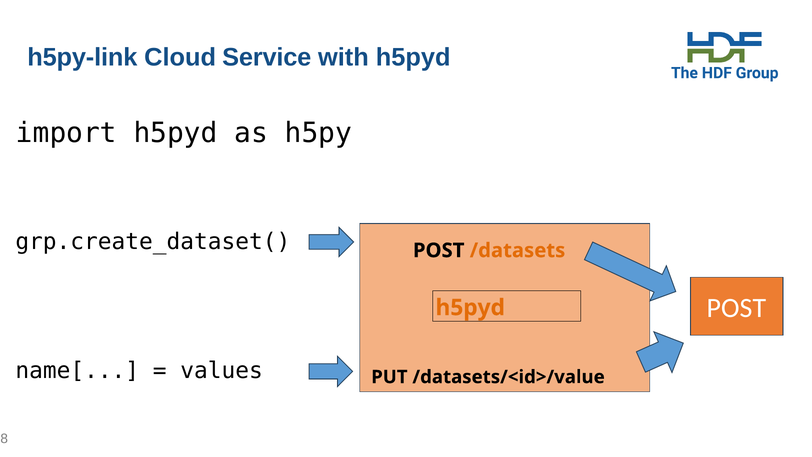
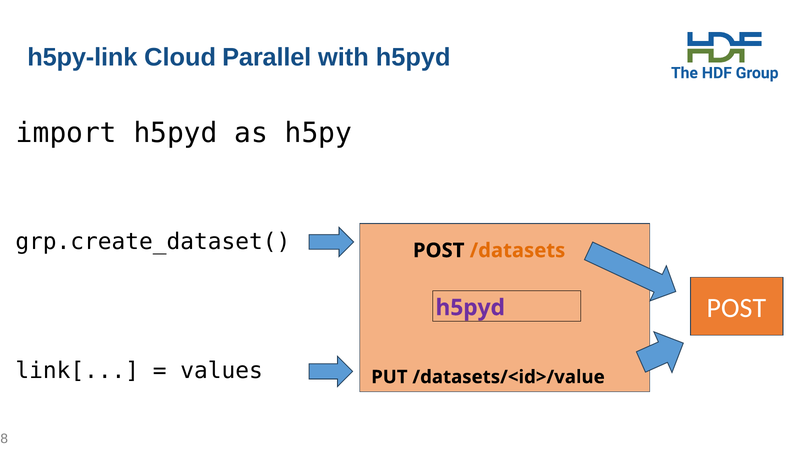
Service: Service -> Parallel (267, 57)
h5pyd colour: orange -> purple (470, 307)
name[: name[ -> link[ (77, 370)
